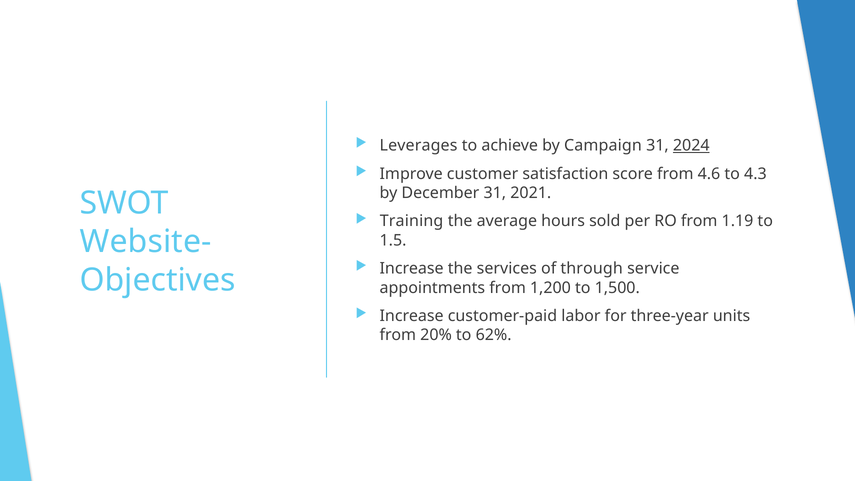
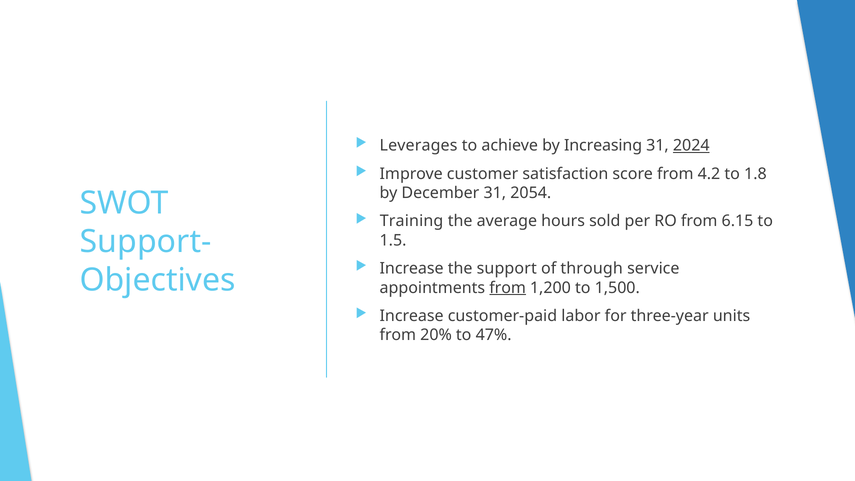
Campaign: Campaign -> Increasing (603, 146)
4.6: 4.6 -> 4.2 (709, 174)
4.3: 4.3 -> 1.8 (755, 174)
2021: 2021 -> 2054 (531, 193)
1.19: 1.19 -> 6.15 (738, 221)
Website-: Website- -> Support- (146, 241)
services: services -> support (507, 268)
from underline: none -> present (508, 288)
62%: 62% -> 47% (494, 335)
